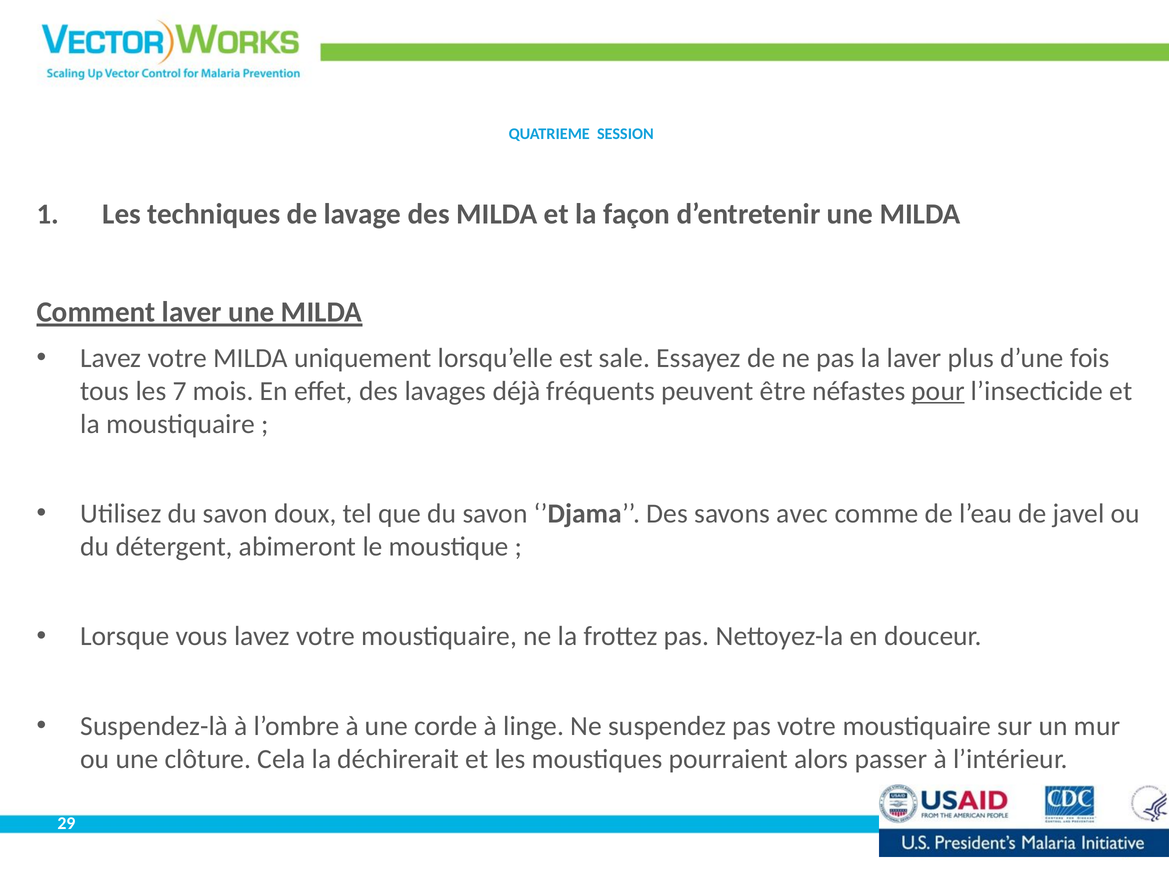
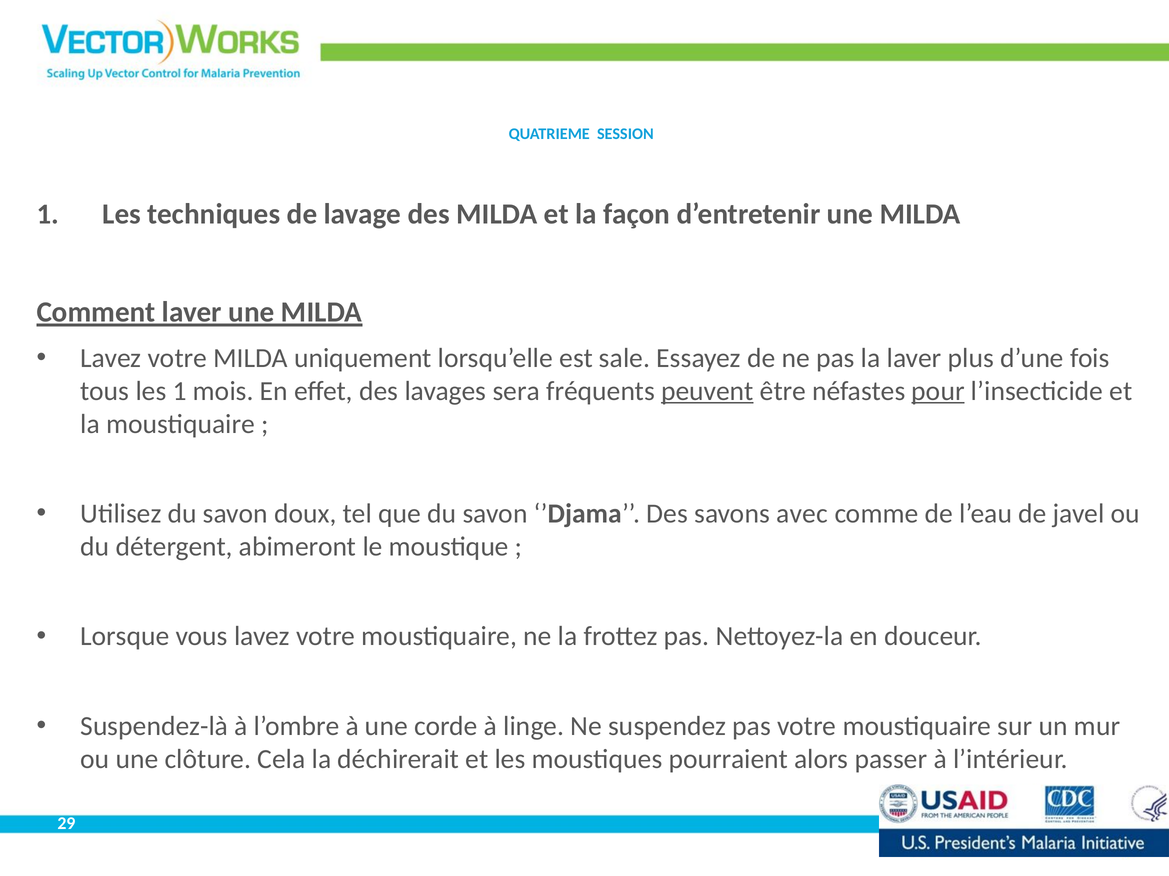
les 7: 7 -> 1 (180, 391)
déjà: déjà -> sera (516, 391)
peuvent underline: none -> present (707, 391)
